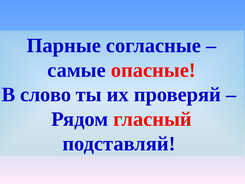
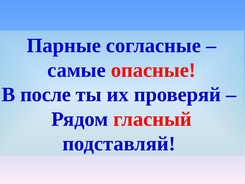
слово: слово -> после (46, 94)
